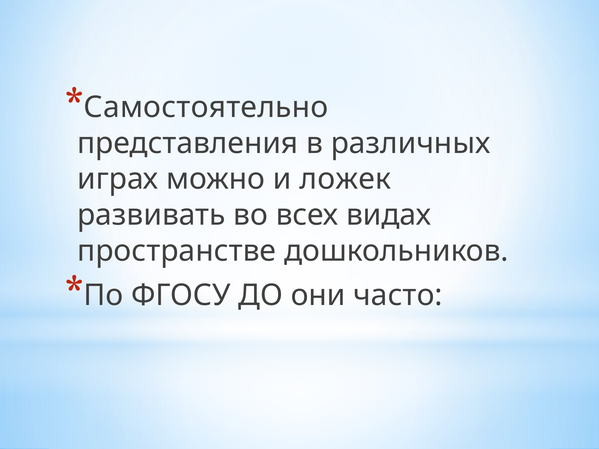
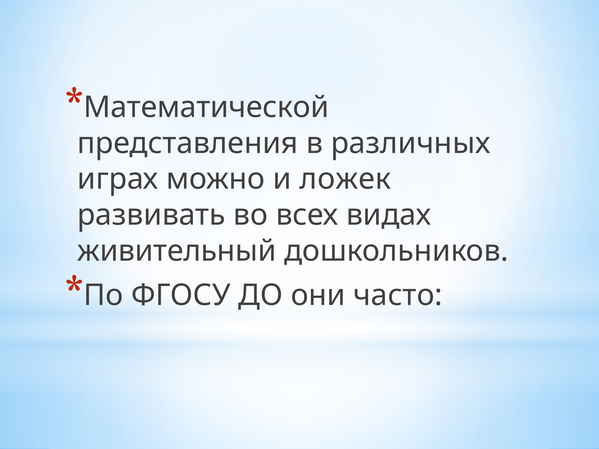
Самостоятельно: Самостоятельно -> Математической (206, 107)
пространстве: пространстве -> живительный (177, 251)
